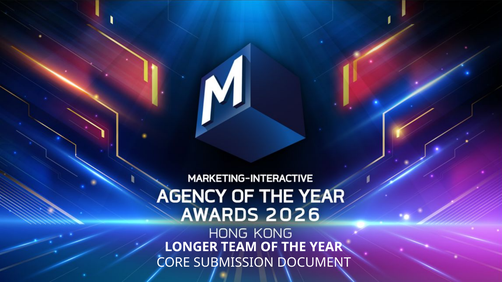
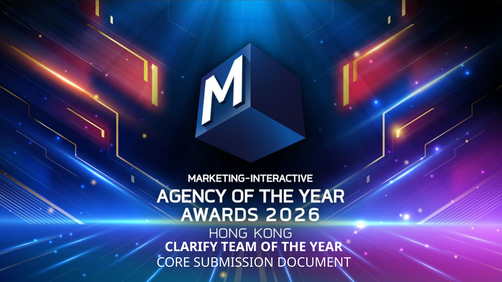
LONGER: LONGER -> CLARIFY (191, 247)
